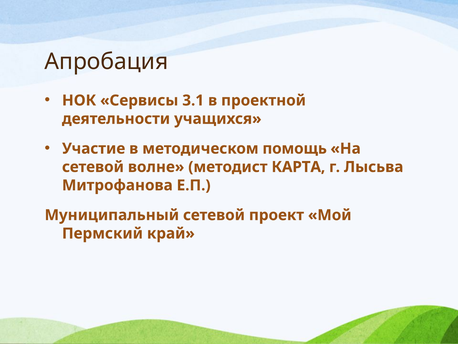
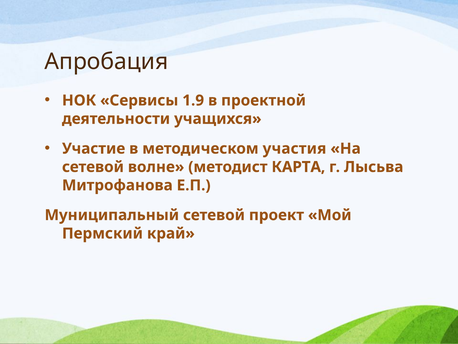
3.1: 3.1 -> 1.9 (193, 100)
помощь: помощь -> участия (294, 148)
